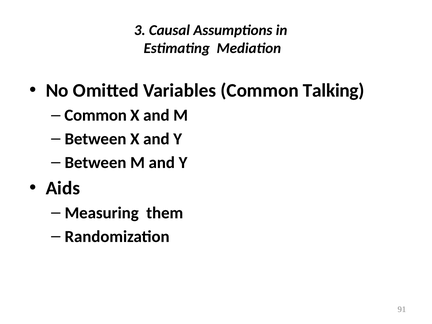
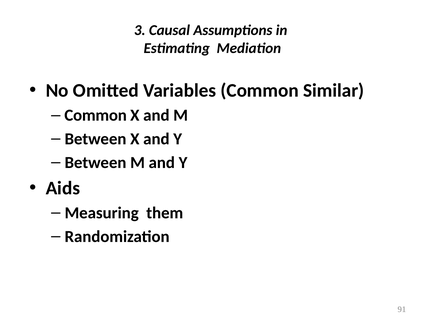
Talking: Talking -> Similar (334, 91)
